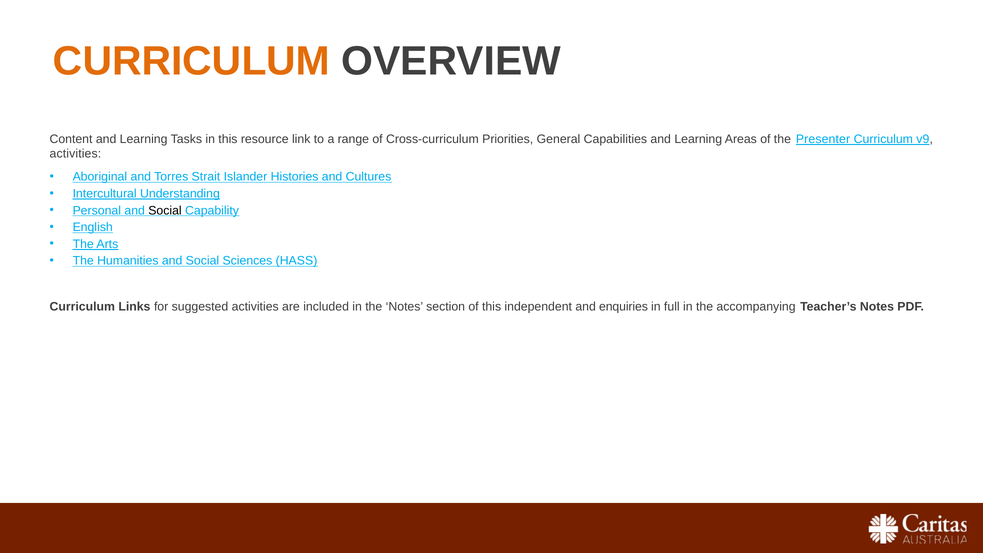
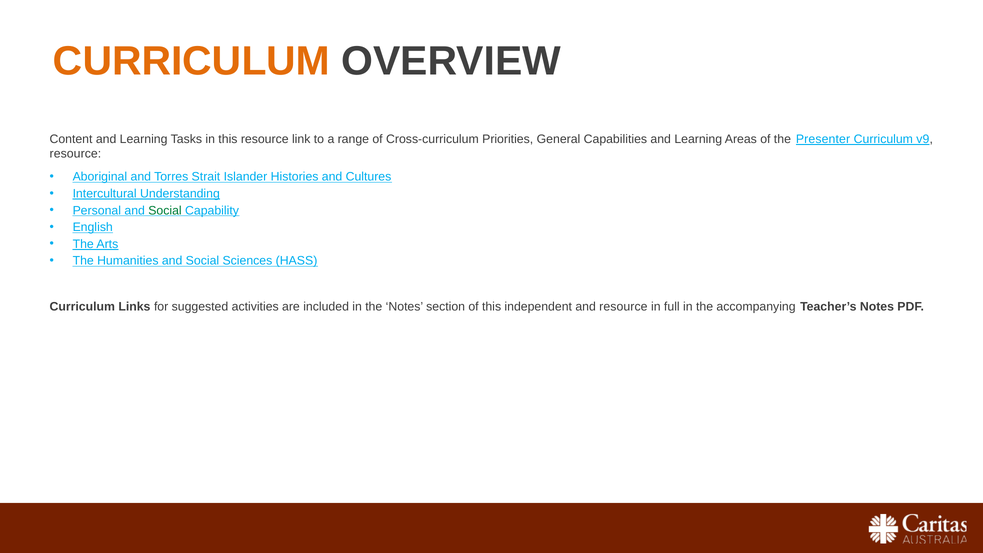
activities: activities -> resource (75, 154)
Social colour: black -> green (165, 210)
and enquiries: enquiries -> resource (623, 307)
